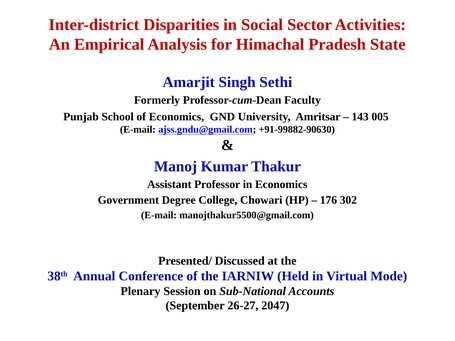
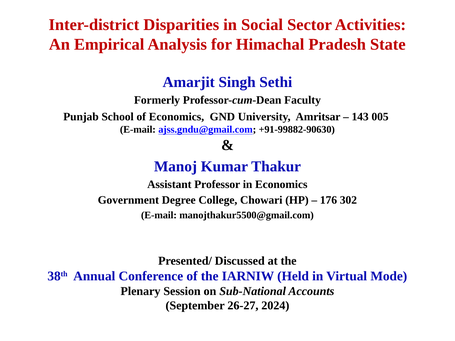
2047: 2047 -> 2024 (275, 306)
